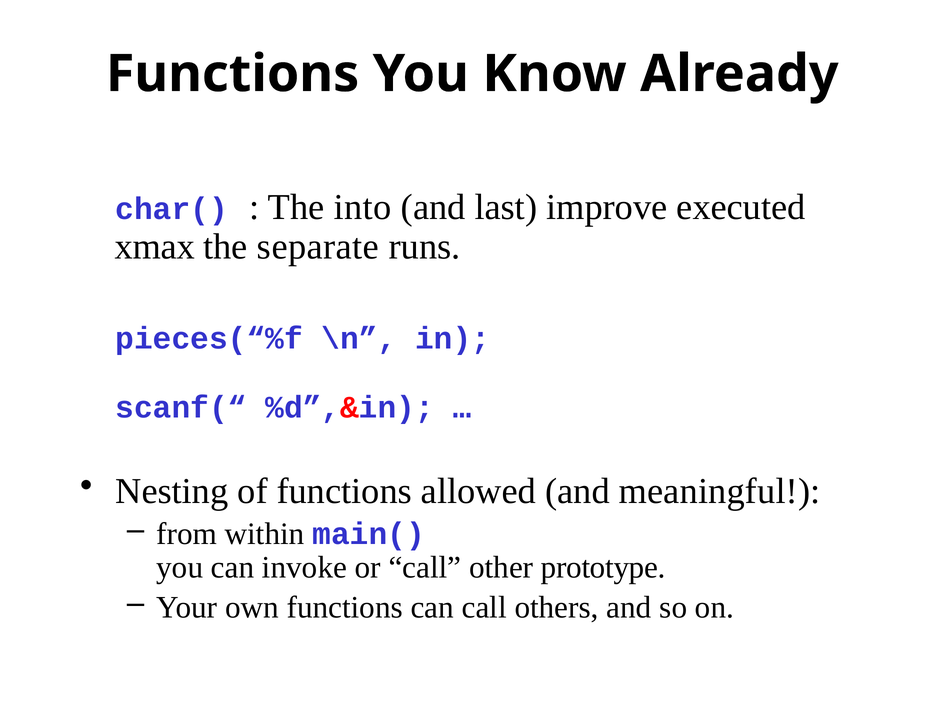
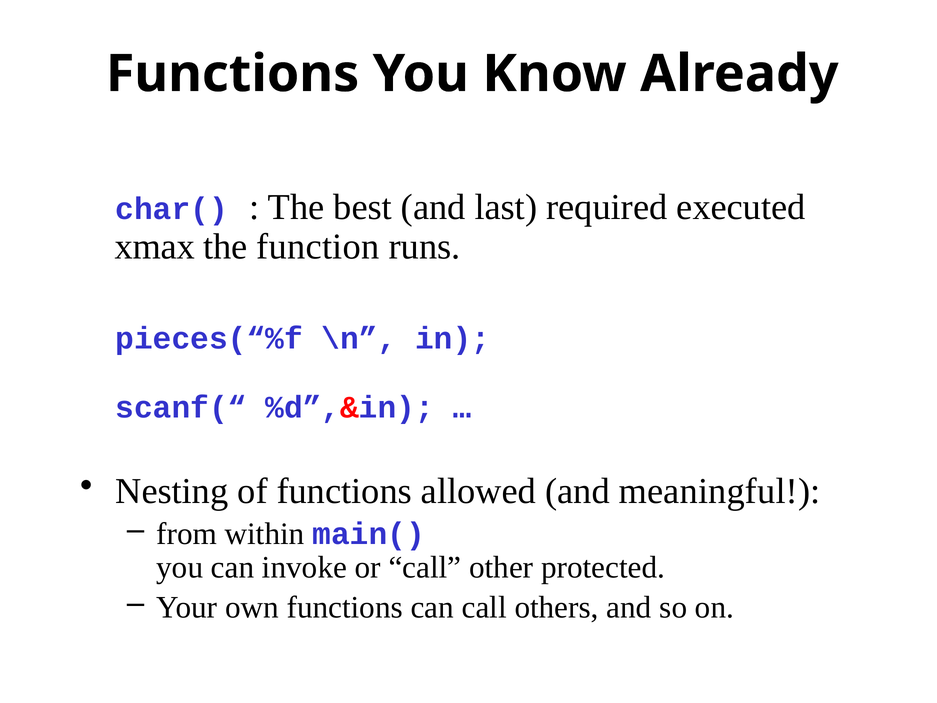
into: into -> best (363, 207)
improve: improve -> required (607, 207)
separate: separate -> function (318, 246)
prototype: prototype -> protected (603, 567)
